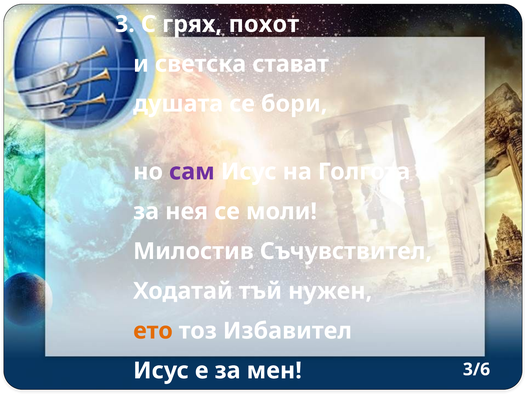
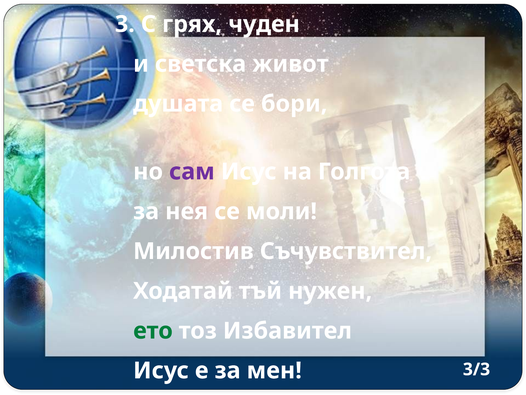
похот: похот -> чуден (264, 24)
стават: стават -> живот (290, 64)
ето colour: orange -> green (153, 330)
3/6: 3/6 -> 3/3 (476, 369)
